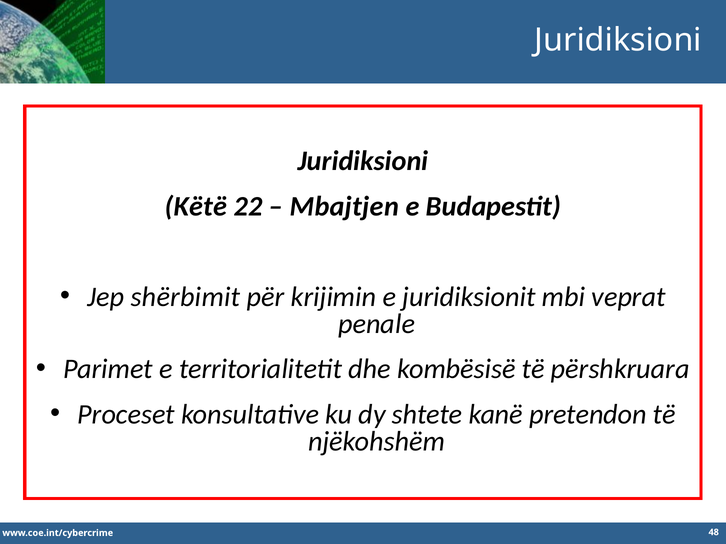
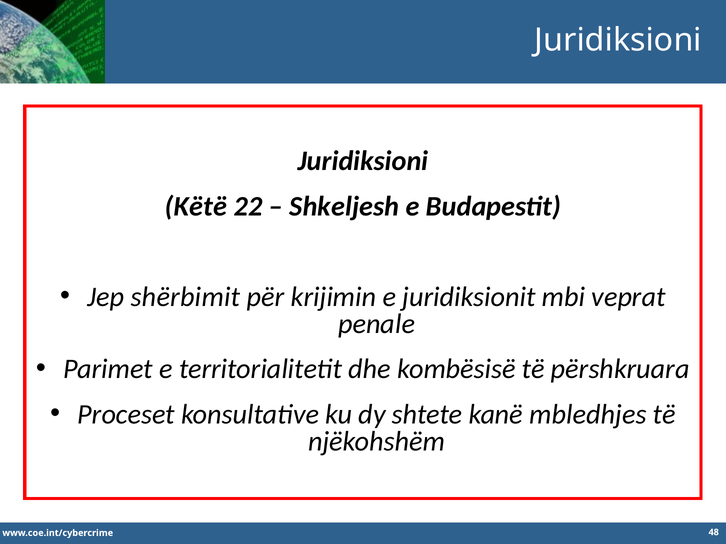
Mbajtjen: Mbajtjen -> Shkeljesh (344, 207)
pretendon: pretendon -> mbledhjes (588, 415)
